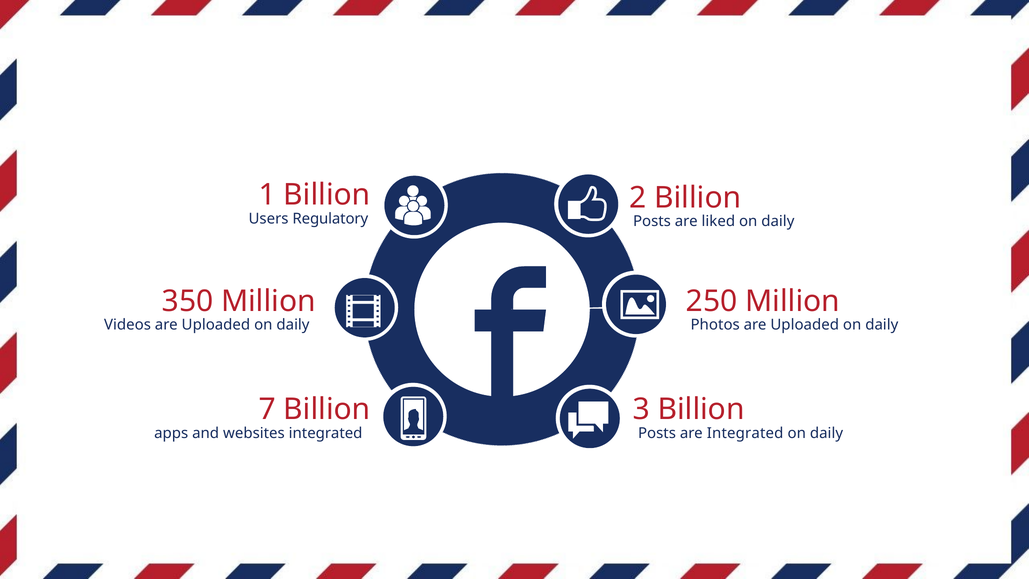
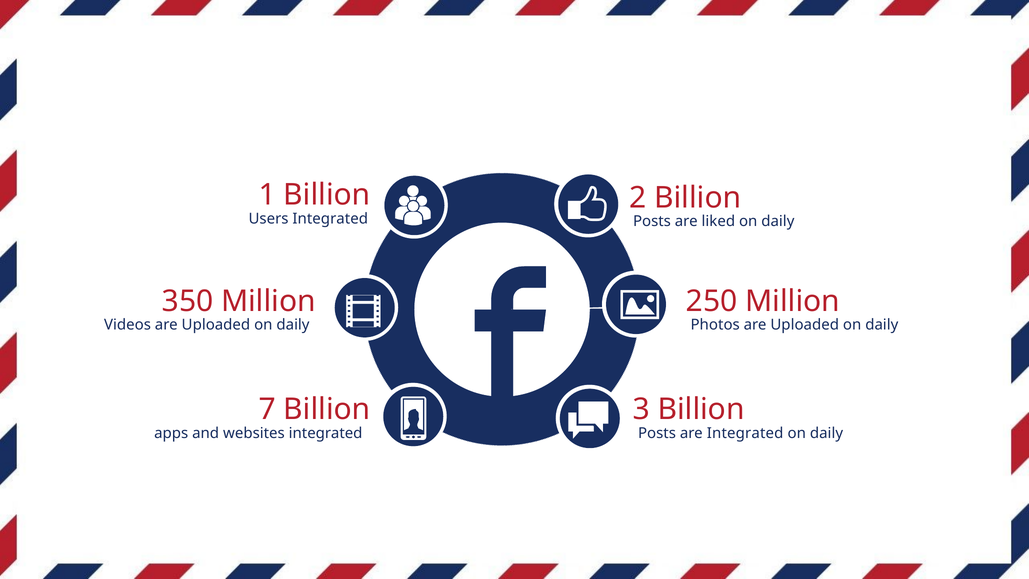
Users Regulatory: Regulatory -> Integrated (330, 219)
